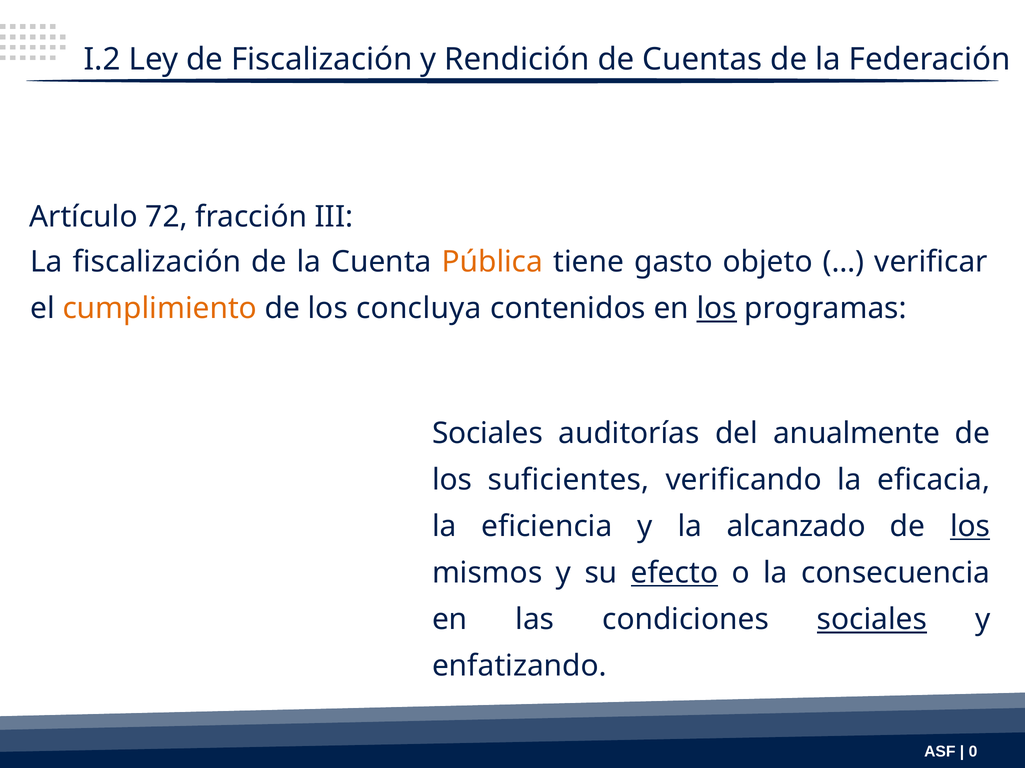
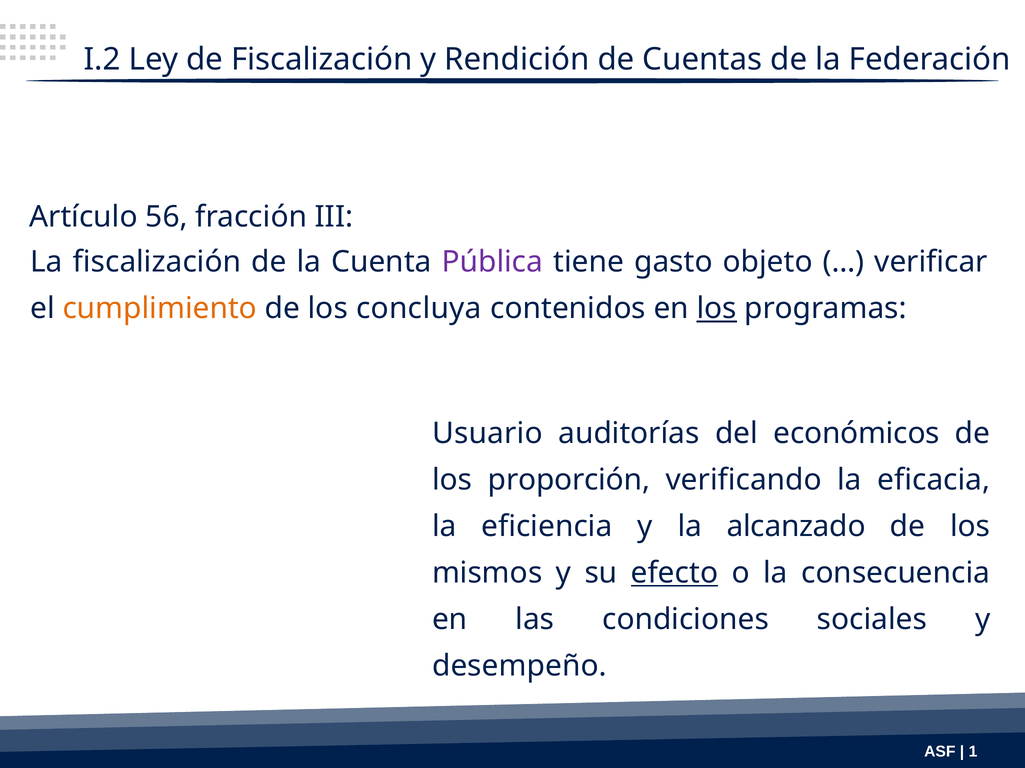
72: 72 -> 56 (167, 217)
Pública colour: orange -> purple (492, 262)
Sociales: Sociales -> Usuario (487, 434)
anualmente: anualmente -> económicos (857, 434)
suficientes: suficientes -> proporción (569, 480)
los underline: present -> none (970, 527)
sociales underline: present -> none (872, 620)
enfatizando: enfatizando -> desempeño (519, 667)
0: 0 -> 1 (973, 752)
